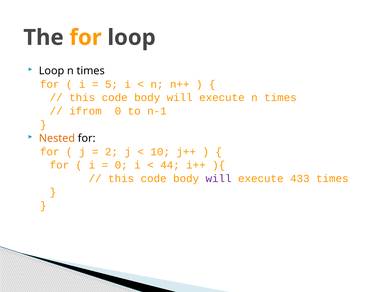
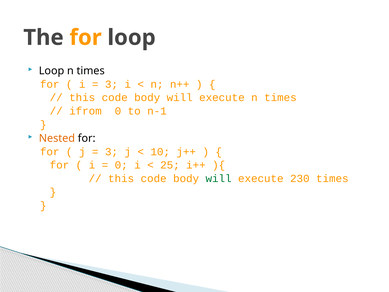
5: 5 -> 3 (111, 84)
2: 2 -> 3 (111, 152)
44: 44 -> 25 (170, 165)
will colour: purple -> green (219, 178)
433: 433 -> 230 (300, 178)
